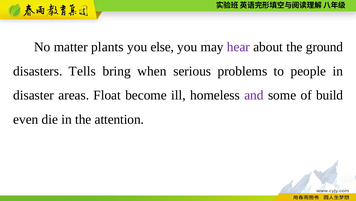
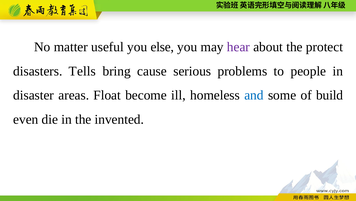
plants: plants -> useful (107, 47)
ground: ground -> protect (324, 47)
when: when -> cause (152, 71)
and colour: purple -> blue (254, 95)
attention: attention -> invented (119, 119)
